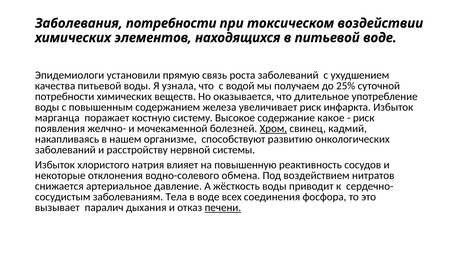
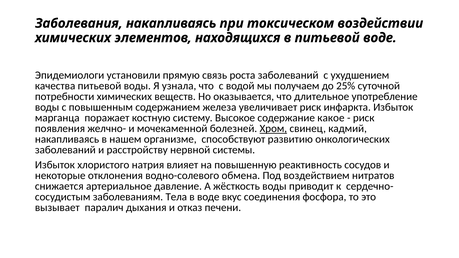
Заболевания потребности: потребности -> накапливаясь (171, 23)
всех: всех -> вкус (232, 197)
печени underline: present -> none (223, 208)
